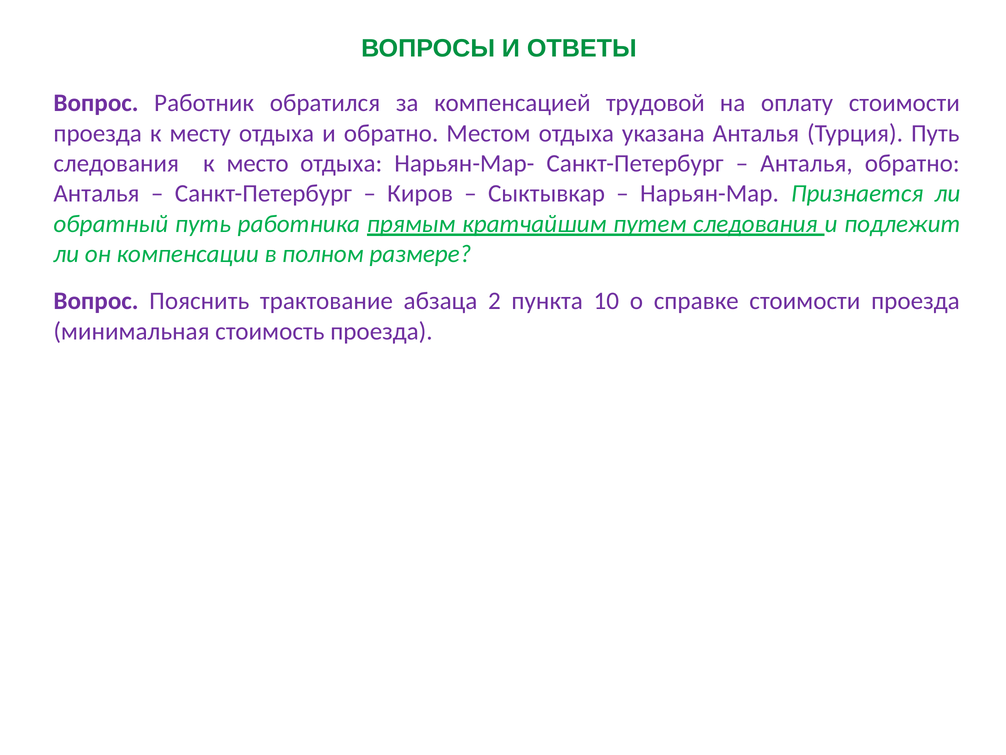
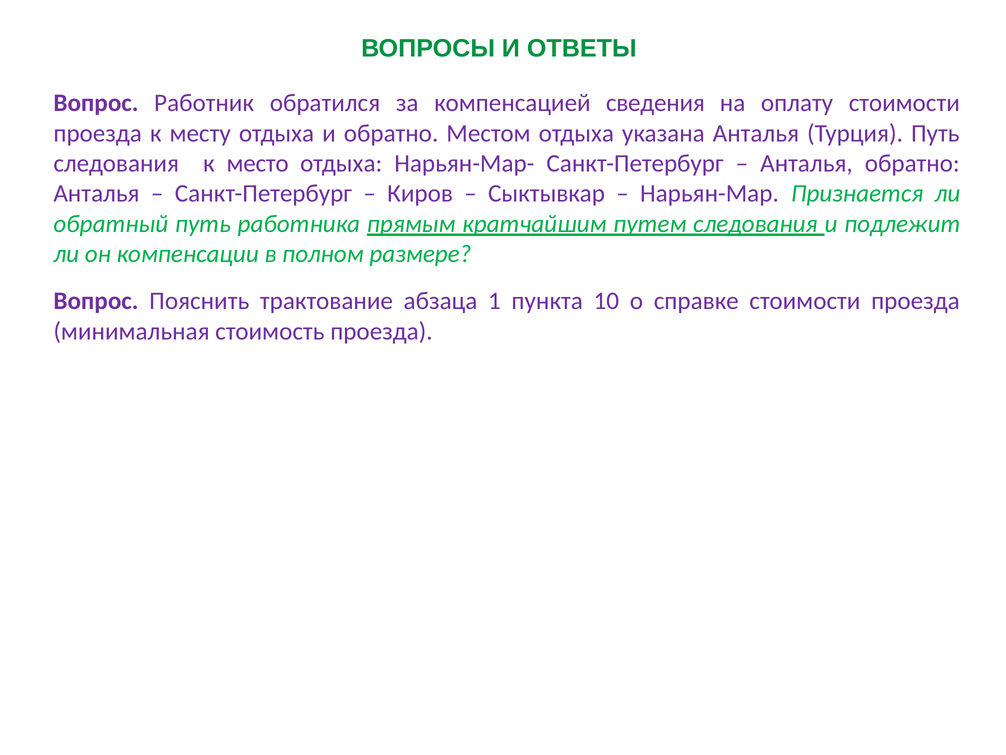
трудовой: трудовой -> сведения (655, 103)
2: 2 -> 1 (494, 301)
